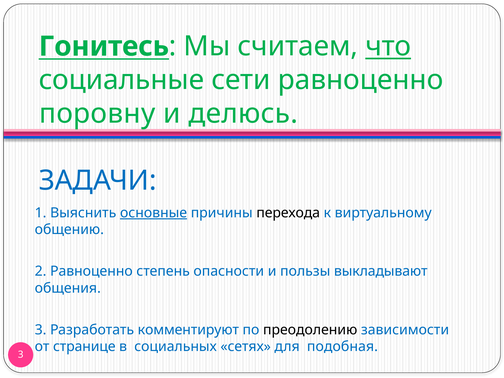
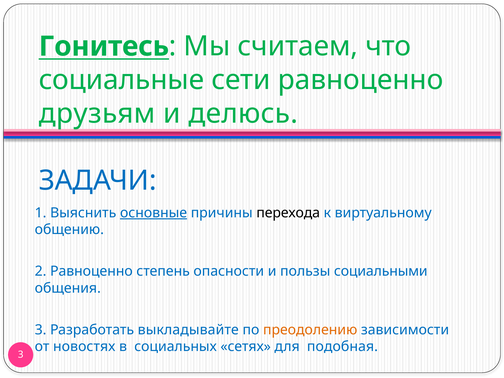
что underline: present -> none (388, 46)
поровну: поровну -> друзьям (97, 114)
выкладывают: выкладывают -> социальными (381, 271)
комментируют: комментируют -> выкладывайте (188, 330)
преодолению colour: black -> orange (310, 330)
странице: странице -> новостях (84, 347)
